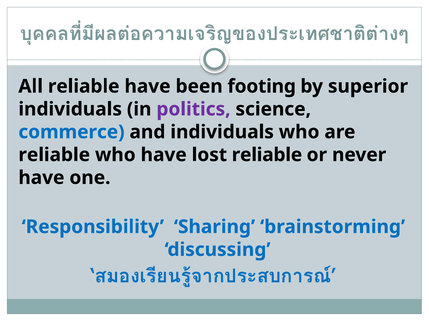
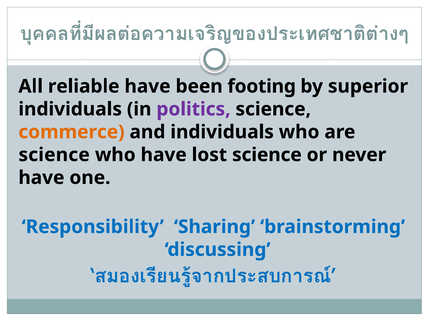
commerce colour: blue -> orange (71, 132)
reliable: reliable -> science (54, 155)
lost reliable: reliable -> science (267, 155)
